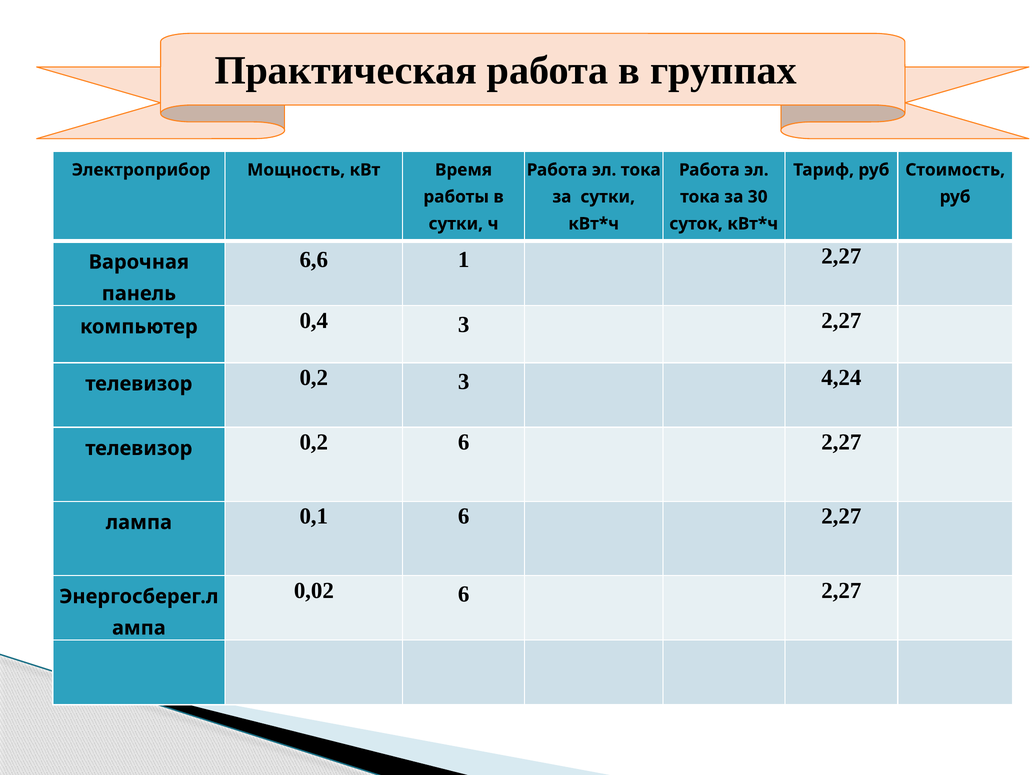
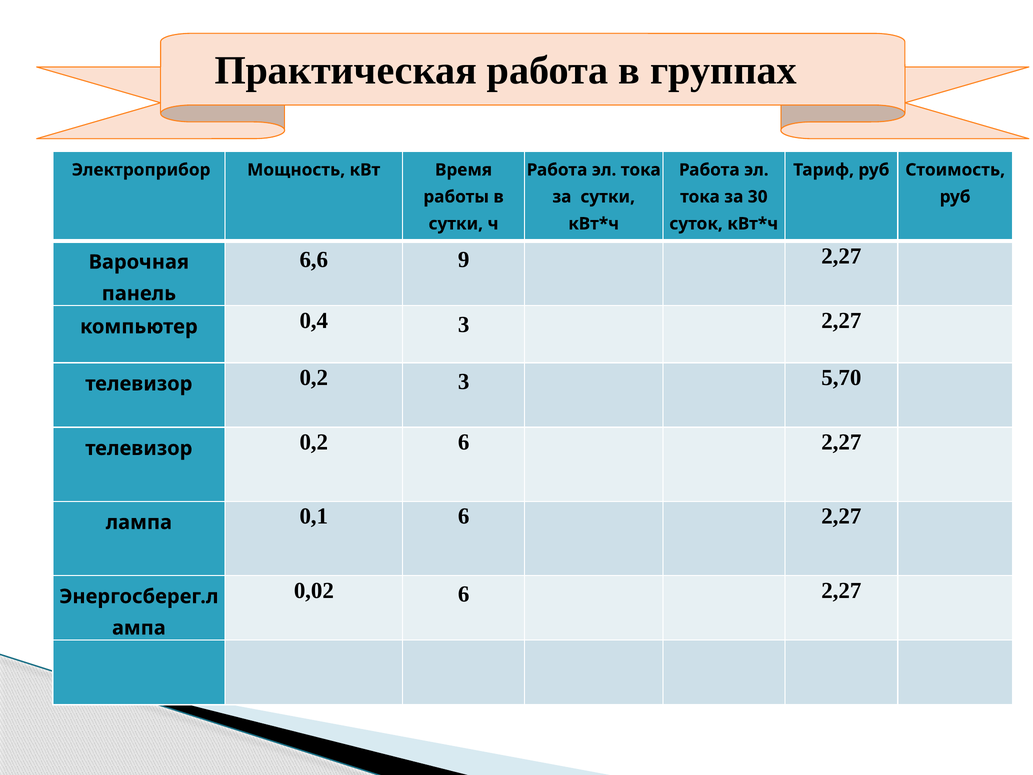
1: 1 -> 9 (464, 260)
4,24: 4,24 -> 5,70 (841, 378)
